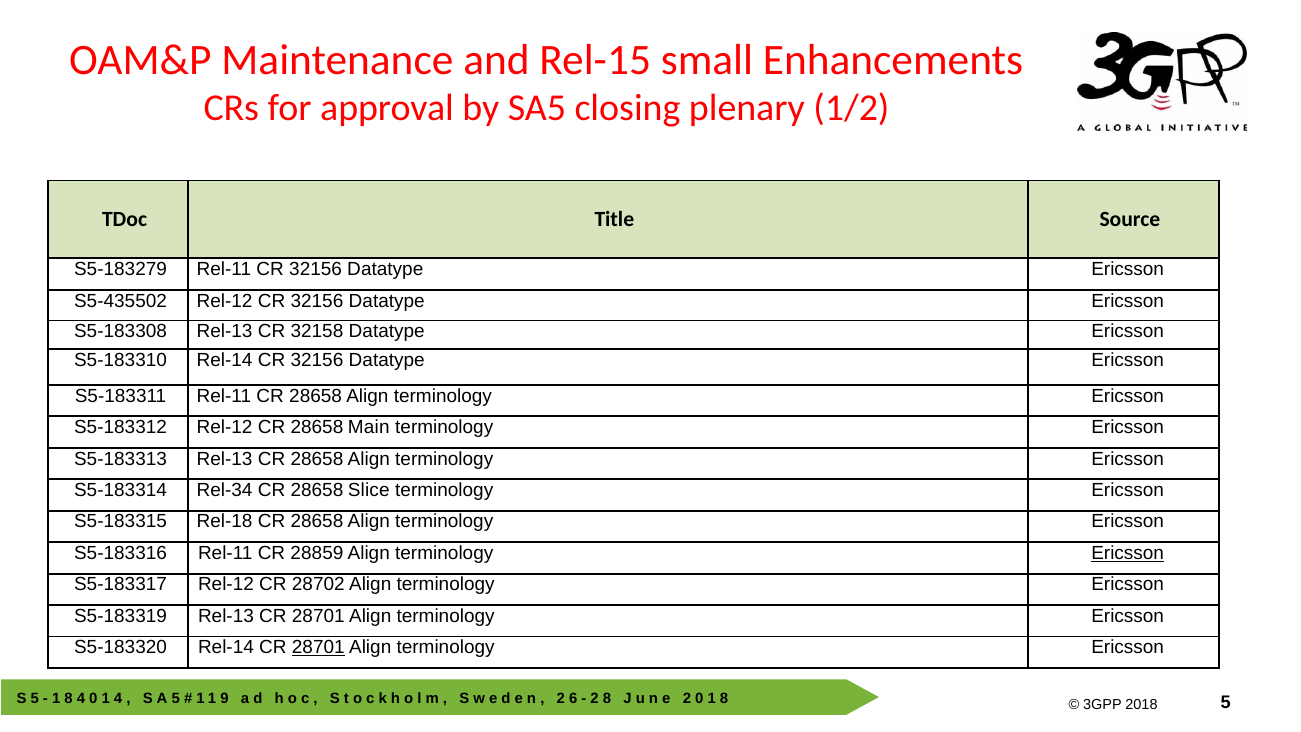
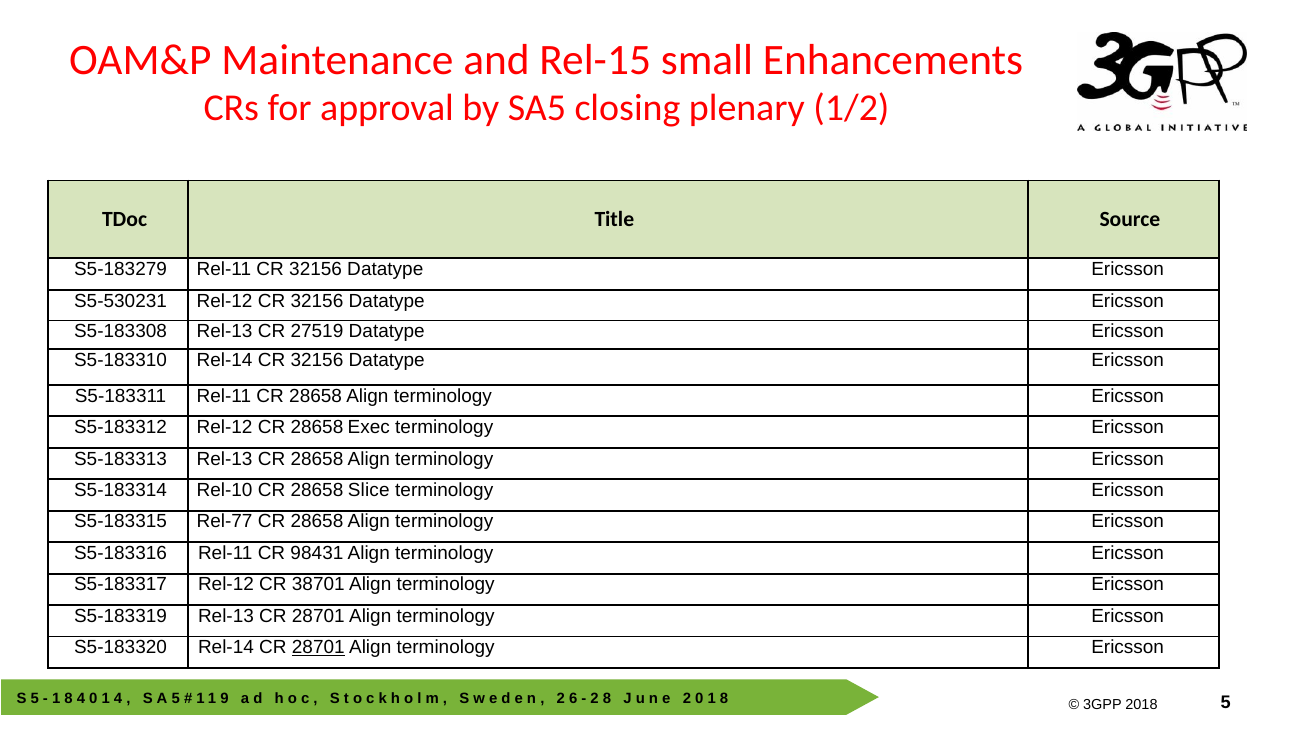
S5‑435502: S5‑435502 -> S5‑530231 (120, 301)
32158: 32158 -> 27519 (317, 331)
Main: Main -> Exec (369, 427)
Rel-34: Rel-34 -> Rel-10 (225, 490)
Rel-18: Rel-18 -> Rel-77 (225, 522)
28859: 28859 -> 98431 (317, 553)
Ericsson underline: present -> none (1128, 553)
28702: 28702 -> 38701 (318, 584)
